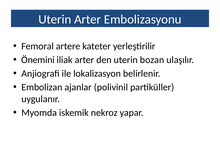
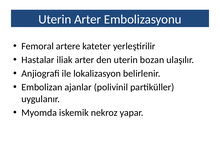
Önemini: Önemini -> Hastalar (38, 60)
